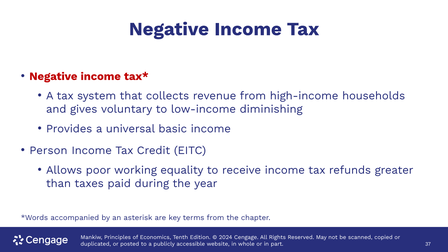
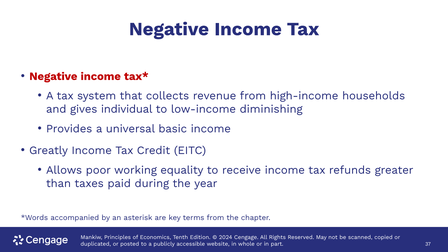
voluntary: voluntary -> individual (127, 109)
Person: Person -> Greatly (49, 151)
